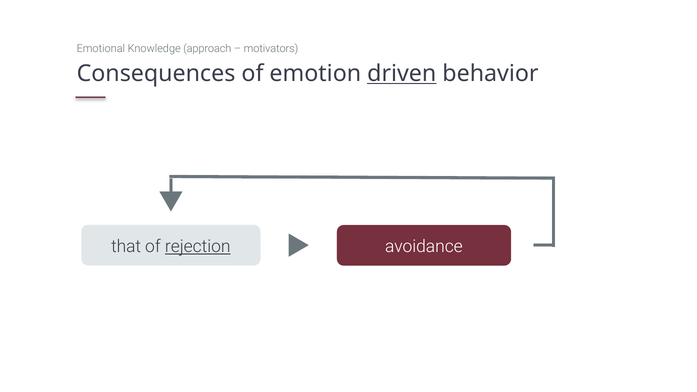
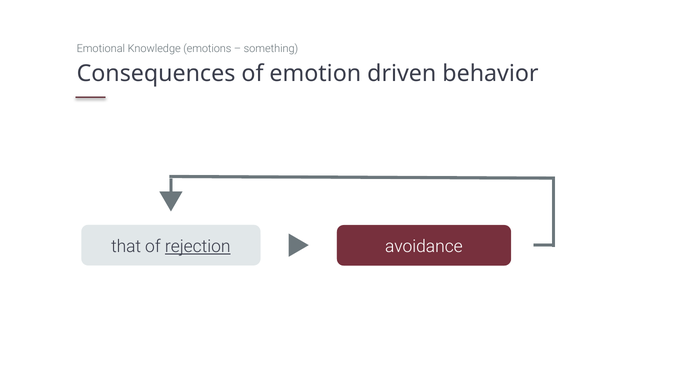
approach: approach -> emotions (207, 49)
motivators: motivators -> something (271, 49)
driven underline: present -> none (402, 74)
